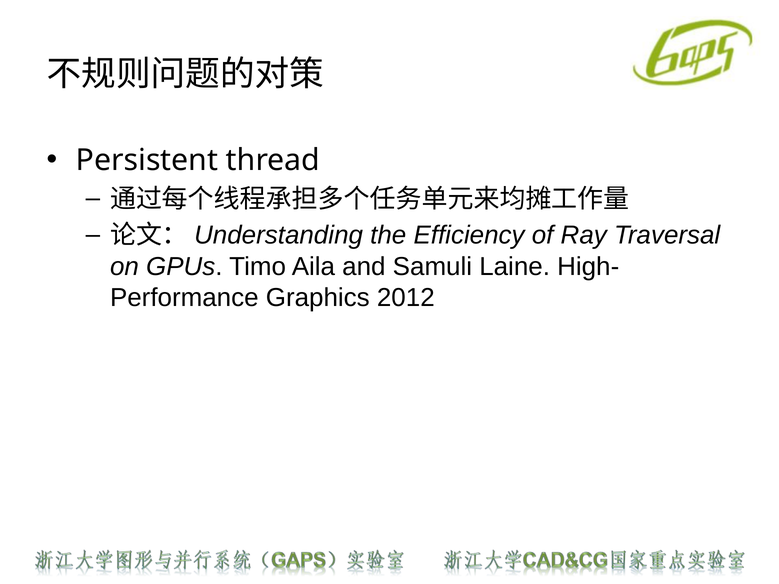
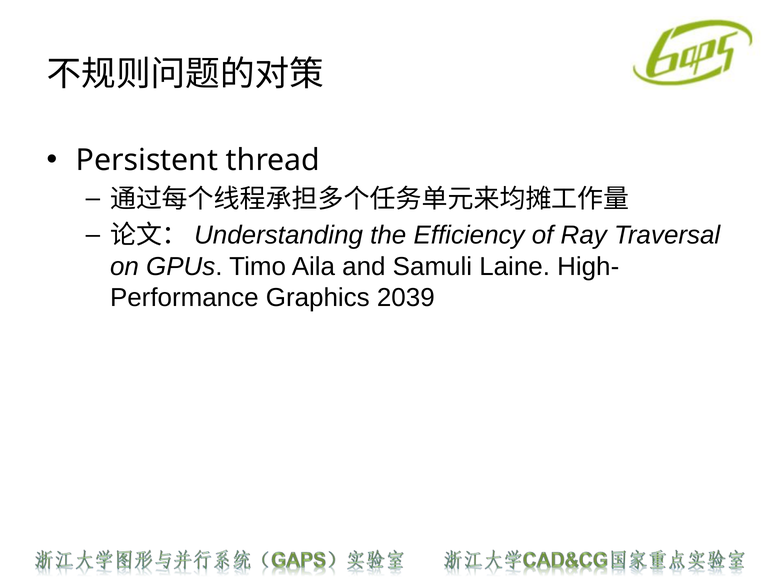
2012: 2012 -> 2039 (406, 298)
